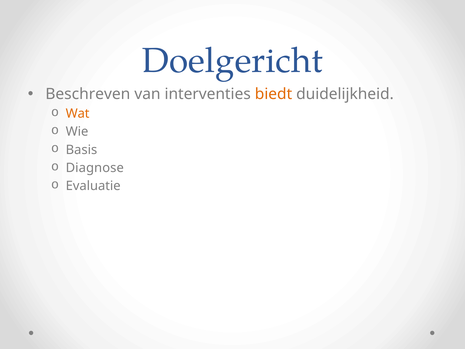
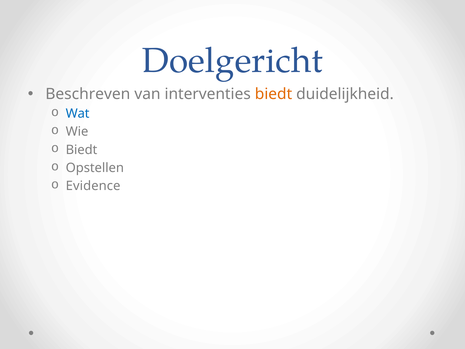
Wat colour: orange -> blue (78, 114)
Basis: Basis -> Biedt (81, 150)
Diagnose: Diagnose -> Opstellen (95, 168)
Evaluatie: Evaluatie -> Evidence (93, 186)
